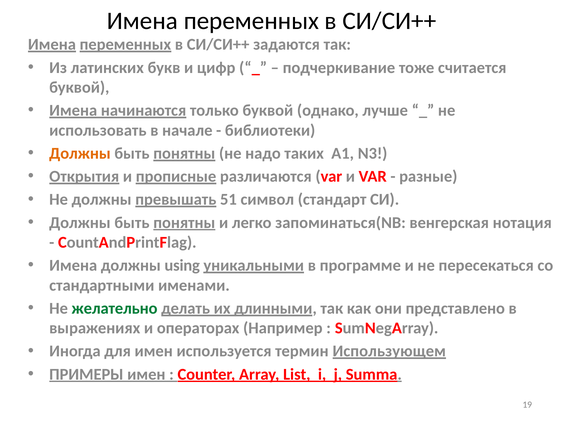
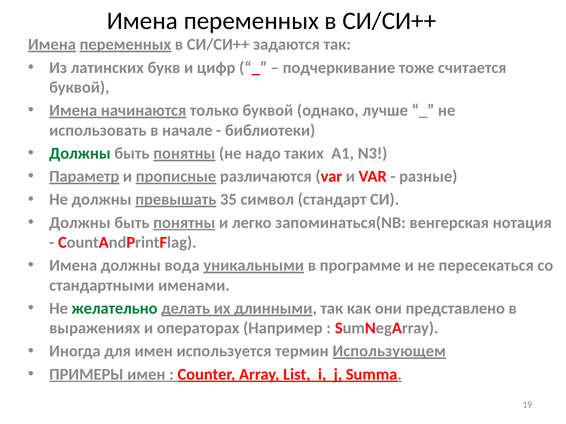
Должны colour: orange -> green (80, 154)
Открытия: Открытия -> Параметр (84, 177)
51: 51 -> 35 (228, 200)
using: using -> вода (182, 266)
